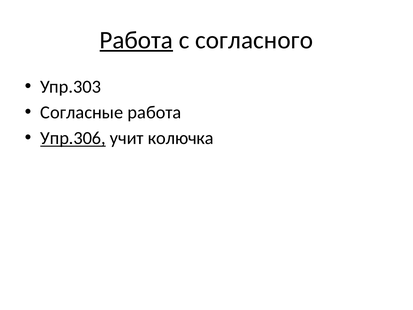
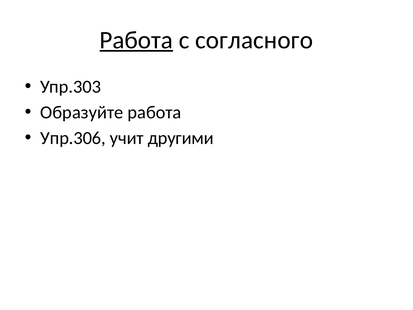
Согласные: Согласные -> Образуйте (82, 112)
Упр.306 underline: present -> none (73, 138)
колючка: колючка -> другими (181, 138)
